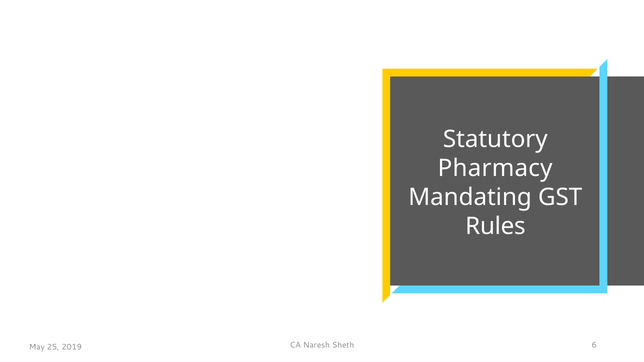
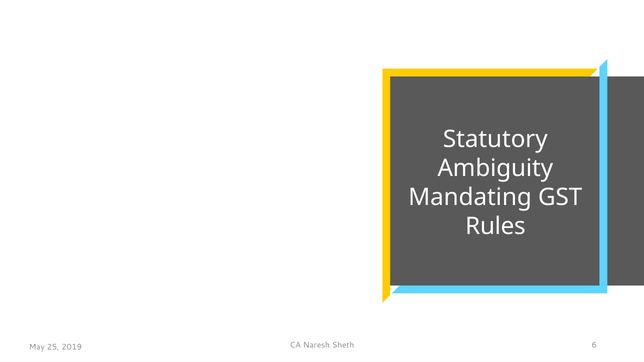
Pharmacy: Pharmacy -> Ambiguity (495, 168)
